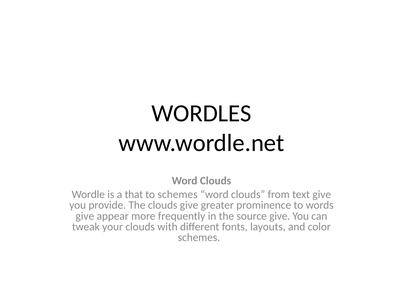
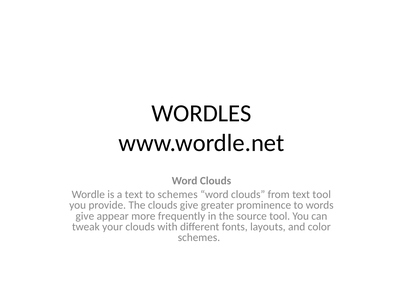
a that: that -> text (134, 194)
text give: give -> tool (322, 194)
source give: give -> tool (280, 215)
